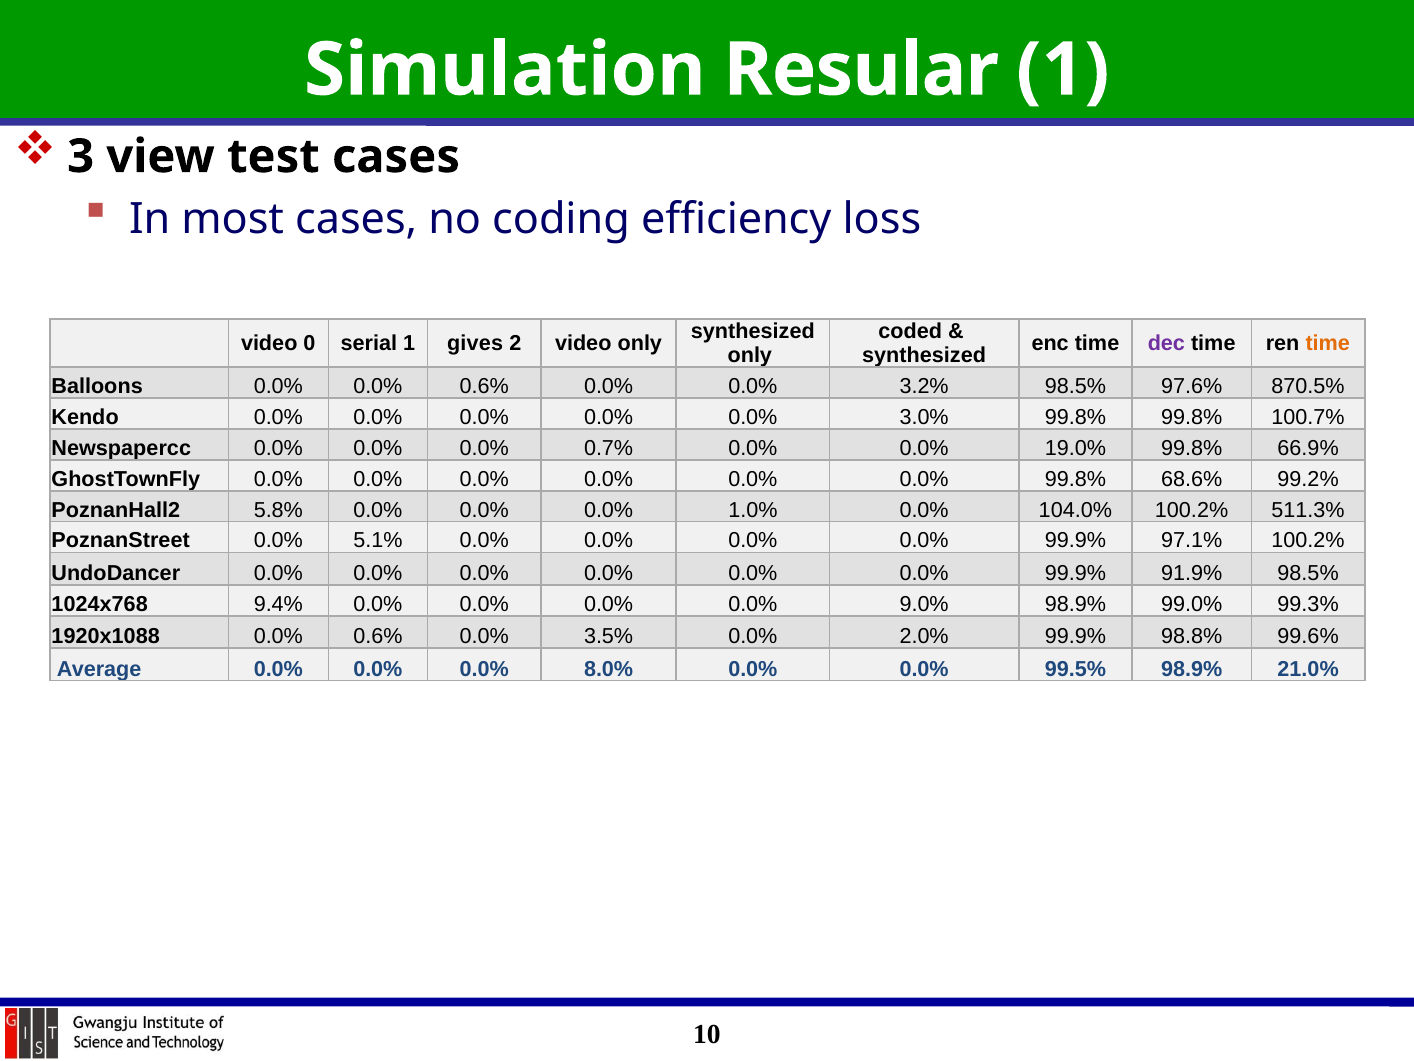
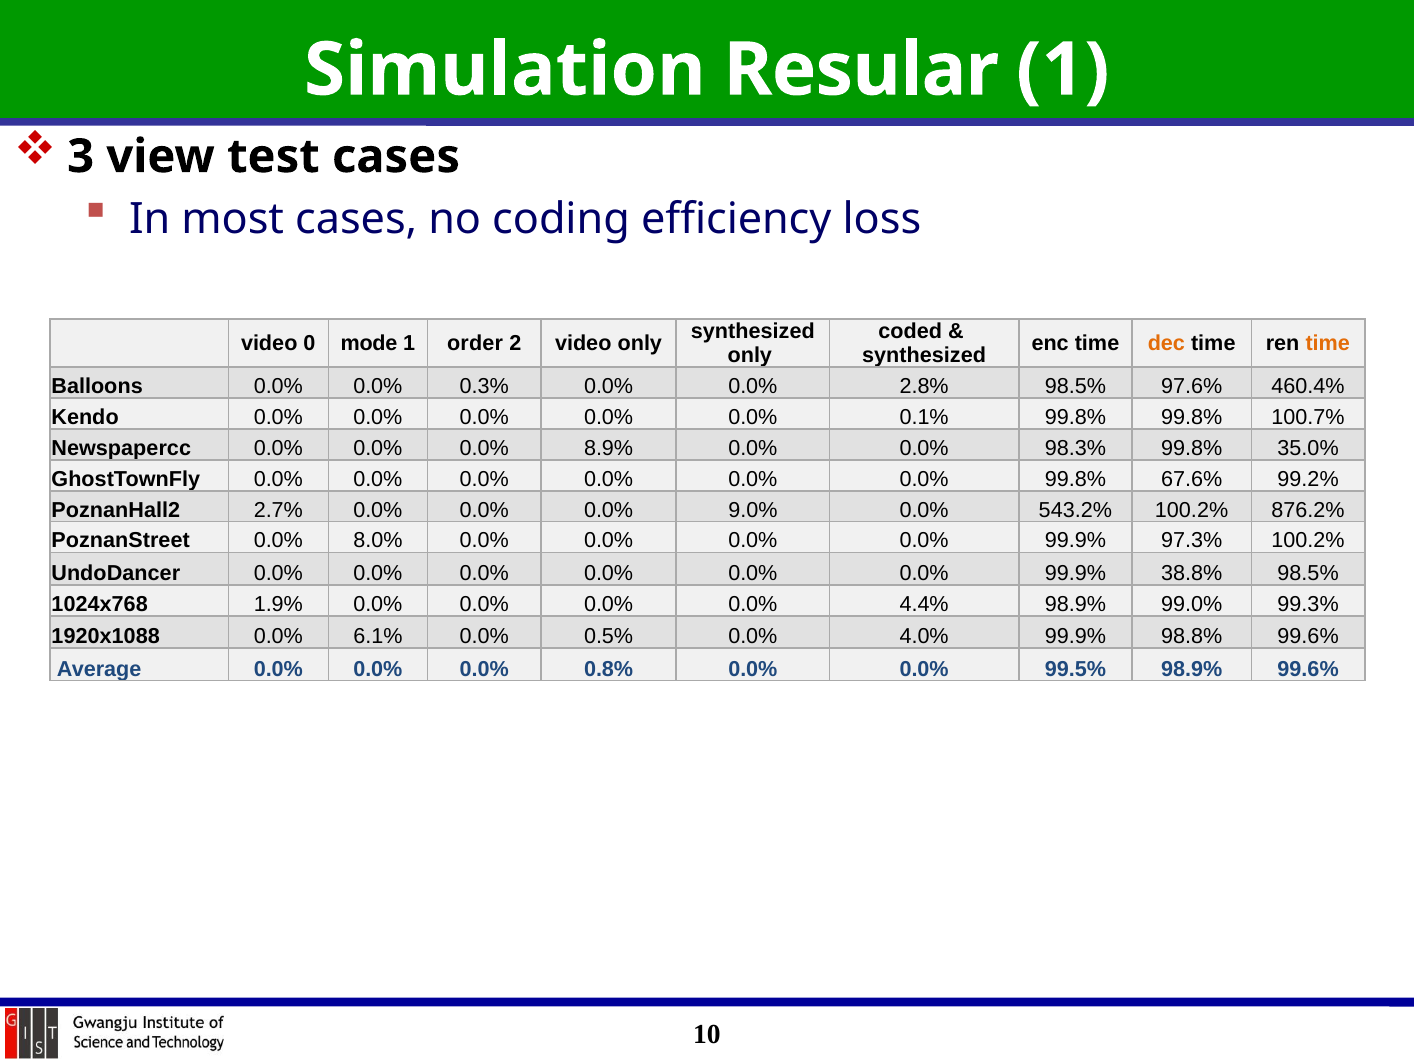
serial: serial -> mode (369, 343)
gives: gives -> order (475, 343)
dec colour: purple -> orange (1166, 343)
0.0% 0.0% 0.6%: 0.6% -> 0.3% (484, 386)
3.2%: 3.2% -> 2.8% (924, 386)
870.5%: 870.5% -> 460.4% (1308, 386)
3.0%: 3.0% -> 0.1% (924, 417)
0.7%: 0.7% -> 8.9% (609, 448)
19.0%: 19.0% -> 98.3% (1076, 448)
66.9%: 66.9% -> 35.0% (1308, 448)
68.6%: 68.6% -> 67.6% (1192, 479)
5.8%: 5.8% -> 2.7% (278, 510)
1.0%: 1.0% -> 9.0% (753, 510)
104.0%: 104.0% -> 543.2% (1075, 510)
511.3%: 511.3% -> 876.2% (1308, 510)
5.1%: 5.1% -> 8.0% (378, 541)
97.1%: 97.1% -> 97.3% (1192, 541)
91.9%: 91.9% -> 38.8% (1192, 573)
9.4%: 9.4% -> 1.9% (278, 604)
9.0%: 9.0% -> 4.4% (924, 604)
1920x1088 0.0% 0.6%: 0.6% -> 6.1% (378, 636)
3.5%: 3.5% -> 0.5% (609, 636)
2.0%: 2.0% -> 4.0% (924, 636)
8.0%: 8.0% -> 0.8% (609, 669)
98.9% 21.0%: 21.0% -> 99.6% (1308, 669)
